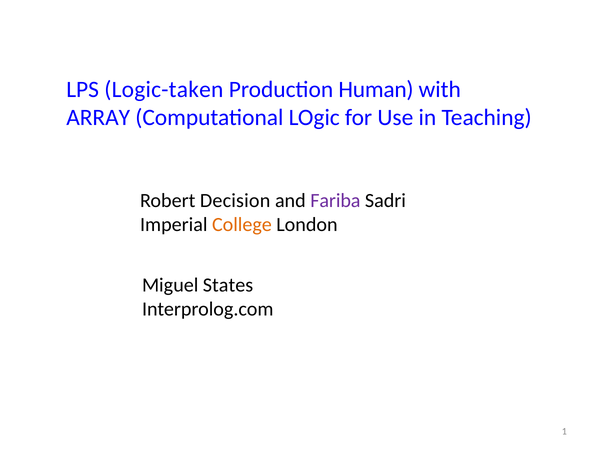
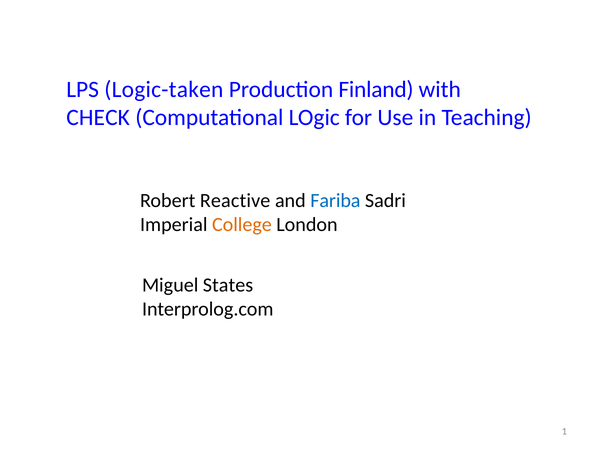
Human: Human -> Finland (376, 89)
ARRAY: ARRAY -> CHECK (98, 118)
Decision: Decision -> Reactive (235, 201)
Fariba colour: purple -> blue (335, 201)
